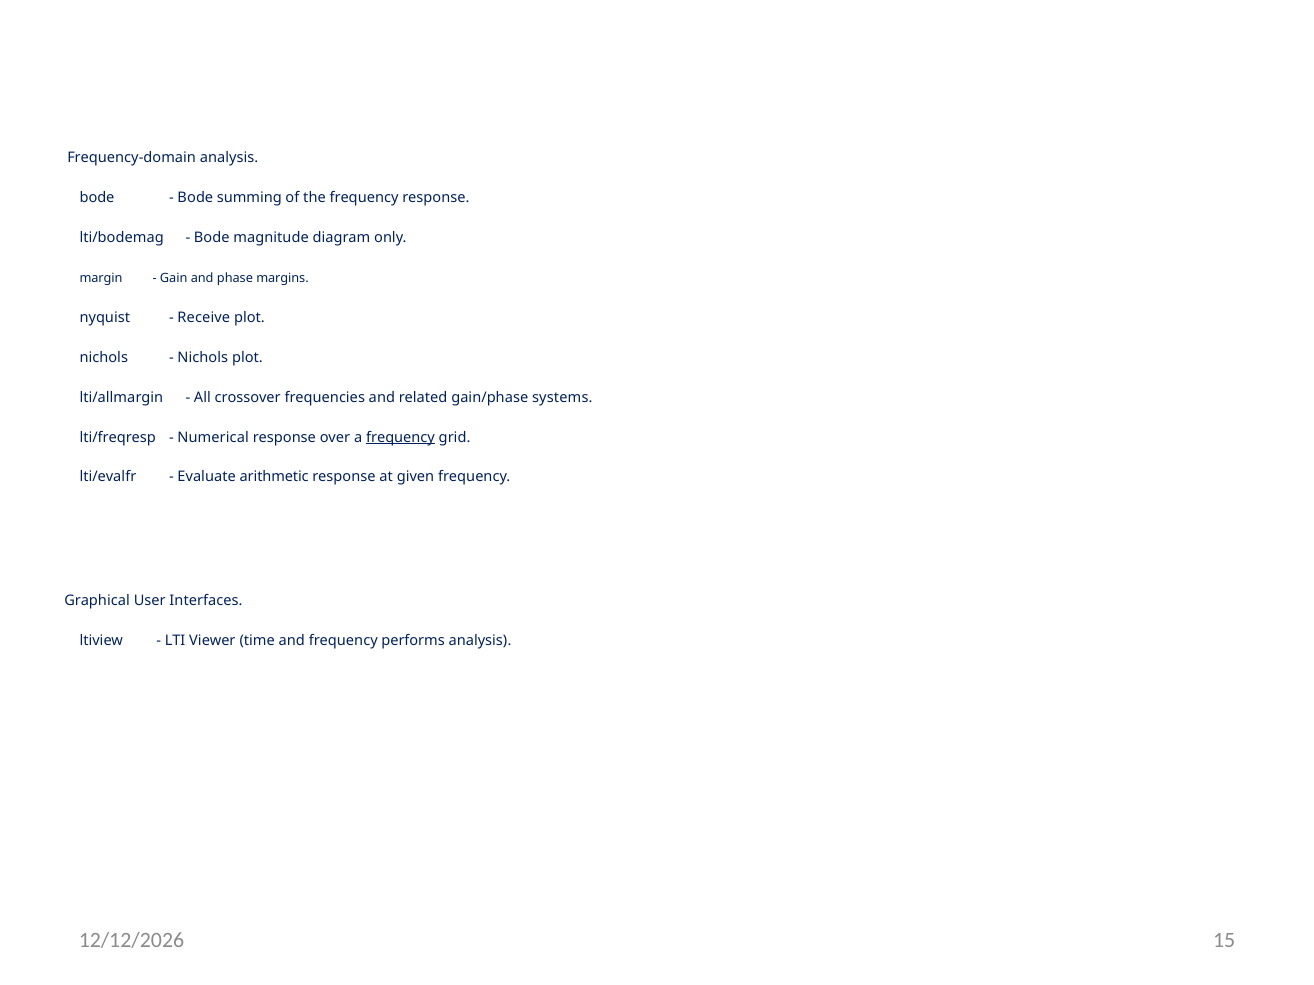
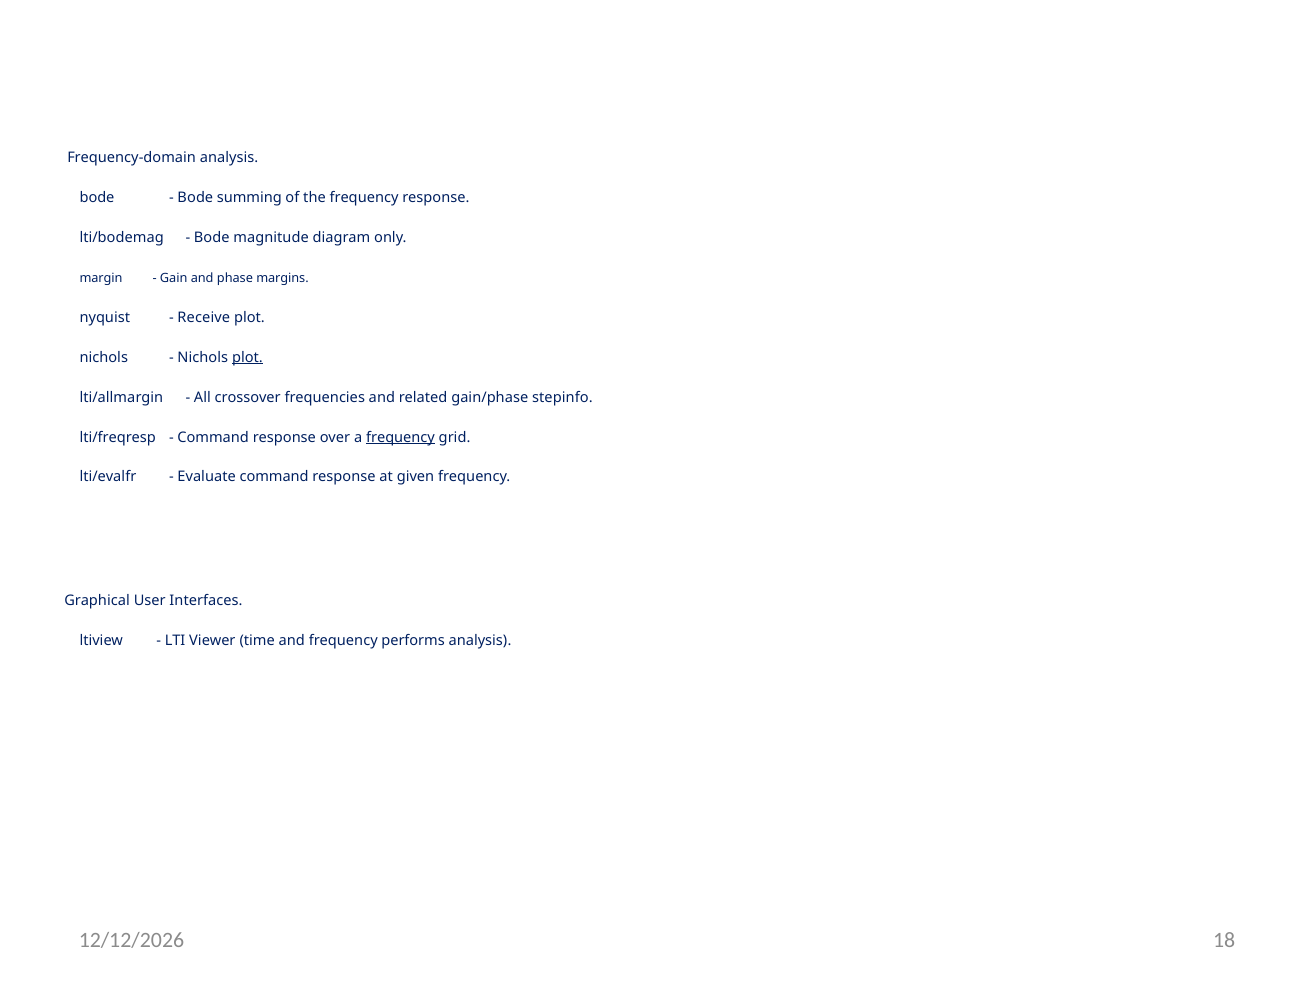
plot underline: none -> present (247, 358)
systems: systems -> stepinfo (562, 398)
Numerical: Numerical -> Command (213, 437)
Evaluate arithmetic: arithmetic -> command (274, 477)
15: 15 -> 18 (1224, 941)
